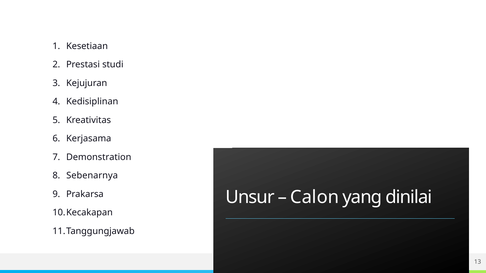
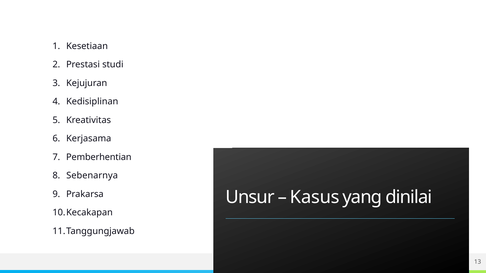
Demonstration: Demonstration -> Pemberhentian (99, 157)
Calon: Calon -> Kasus (315, 197)
